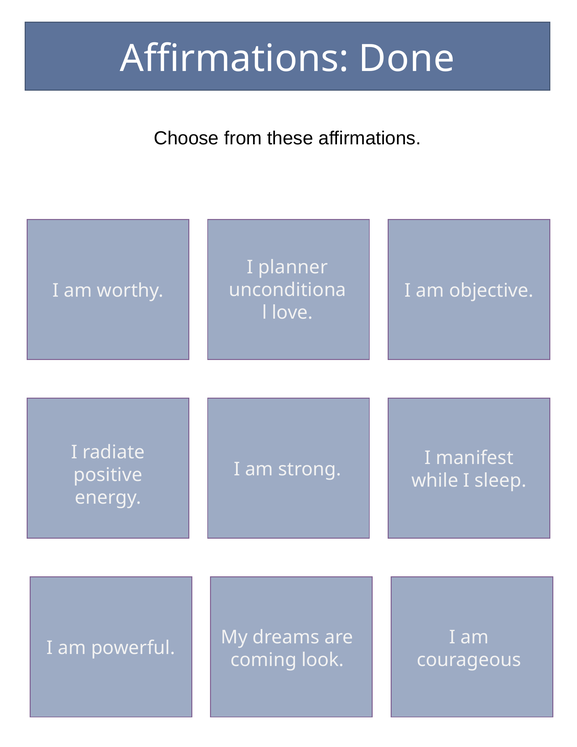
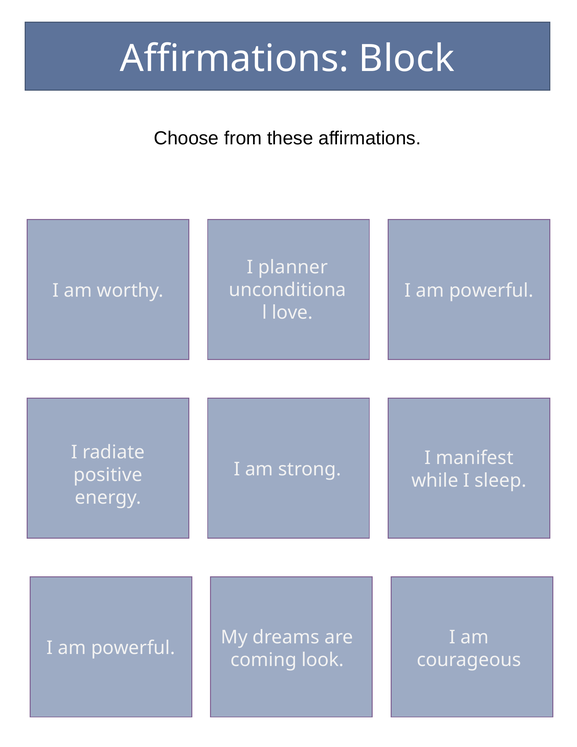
Done: Done -> Block (407, 59)
objective: objective -> powerful (491, 291)
